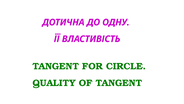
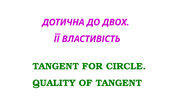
ОДНУ: ОДНУ -> ДВОХ (116, 22)
